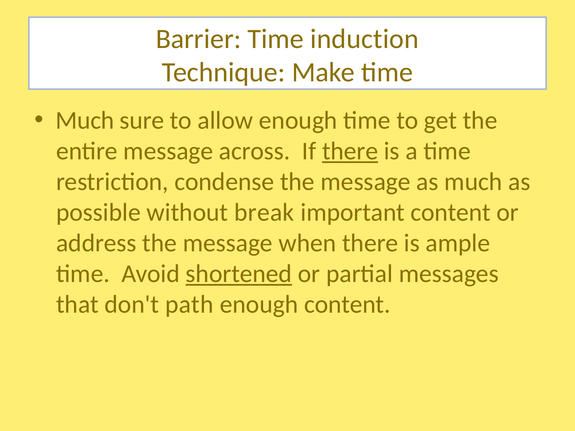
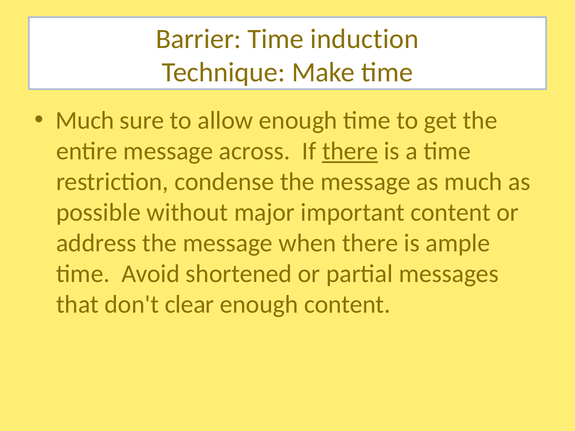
break: break -> major (264, 213)
shortened underline: present -> none (239, 274)
path: path -> clear (189, 305)
